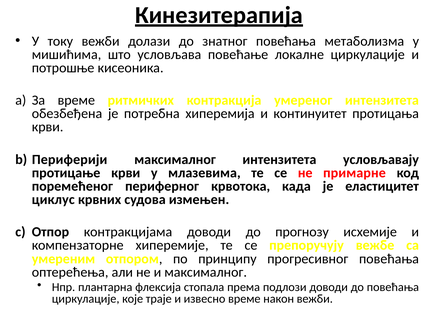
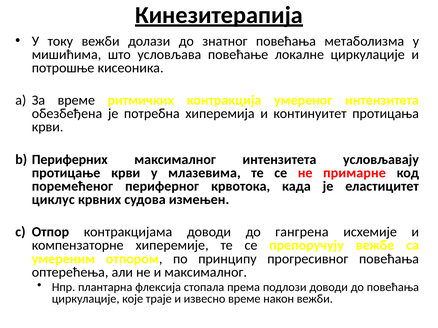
Периферији: Периферији -> Периферних (70, 160)
прогнозу: прогнозу -> гангрена (302, 232)
